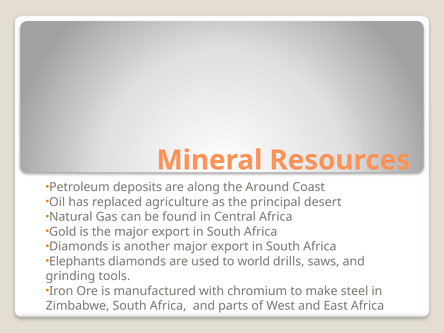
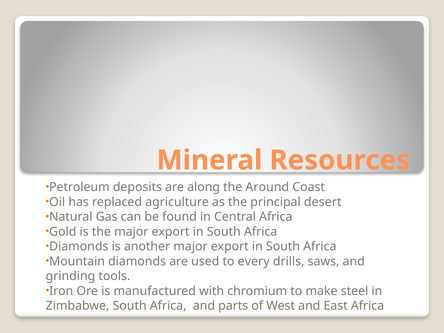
Elephants: Elephants -> Mountain (77, 261)
world: world -> every (254, 261)
